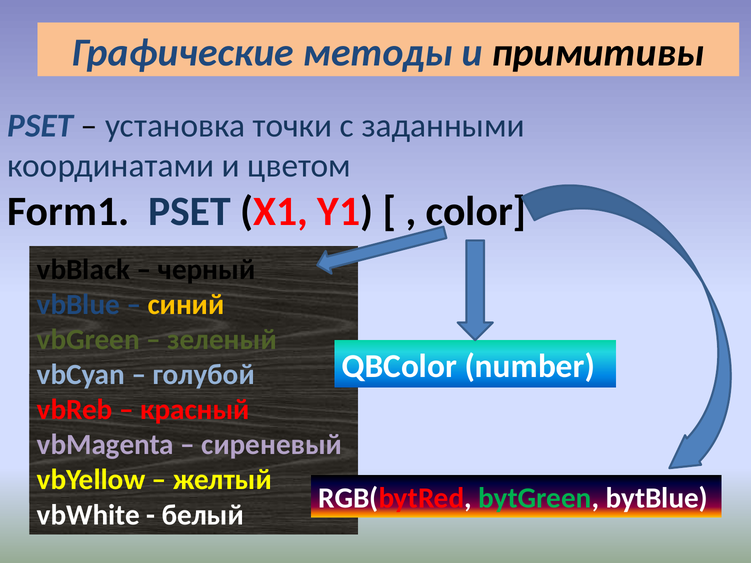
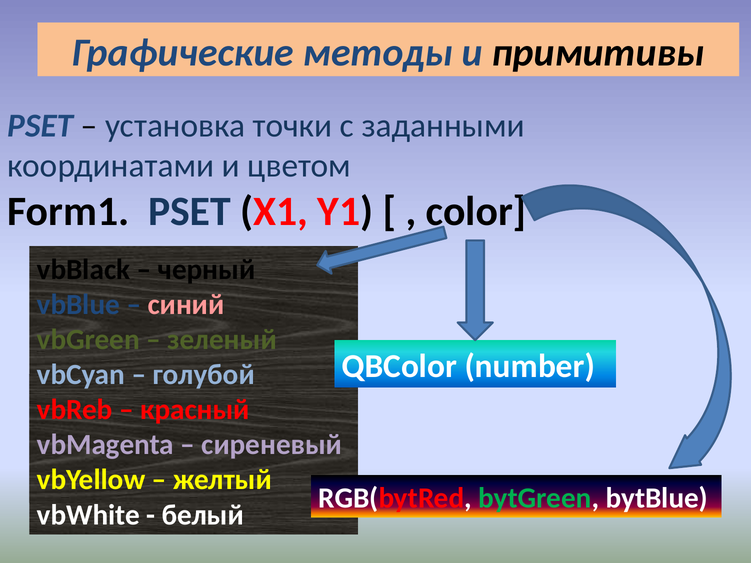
синий colour: yellow -> pink (186, 305)
